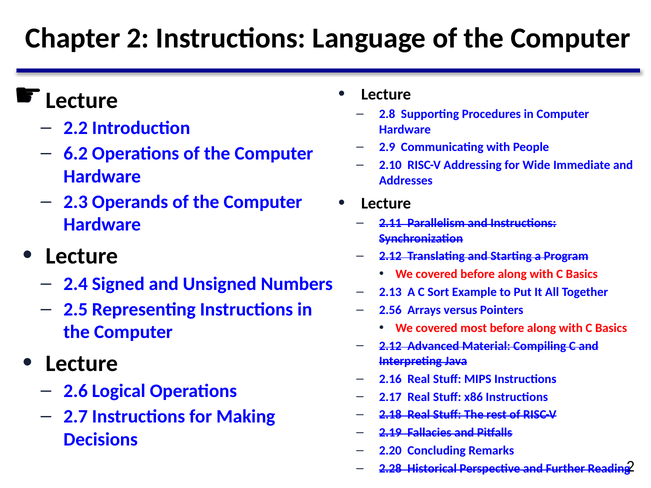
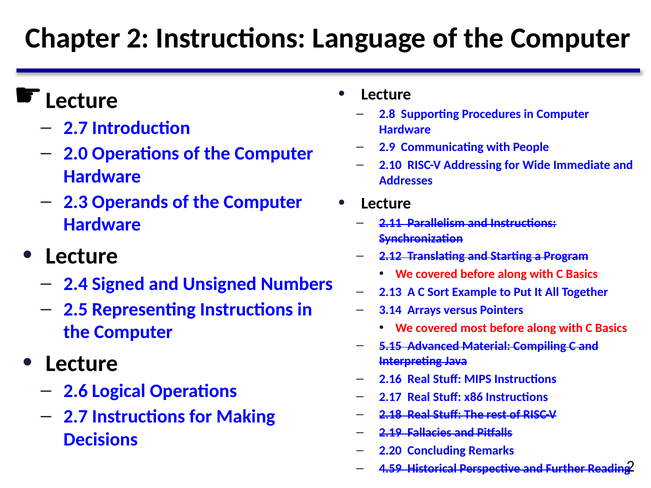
2.2: 2.2 -> 2.7 (76, 128)
6.2: 6.2 -> 2.0 (76, 154)
2.56: 2.56 -> 3.14 (390, 310)
2.12: 2.12 -> 5.15 (390, 346)
2.28: 2.28 -> 4.59 (390, 469)
